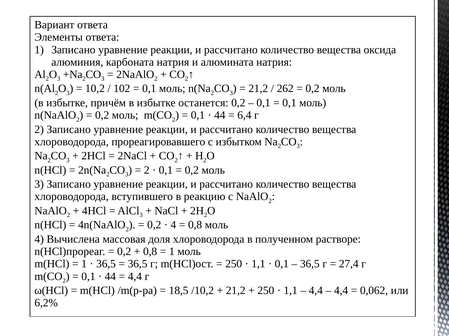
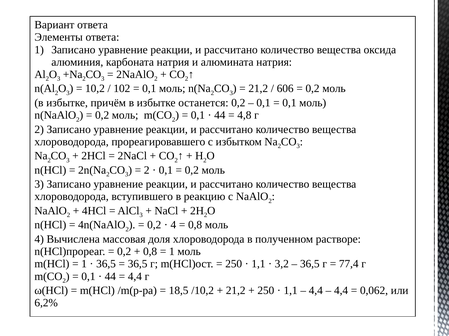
262: 262 -> 606 (285, 89)
6,4: 6,4 -> 4,8 (244, 115)
0,1: 0,1 -> 3,2 (282, 265)
27,4: 27,4 -> 77,4 (349, 265)
